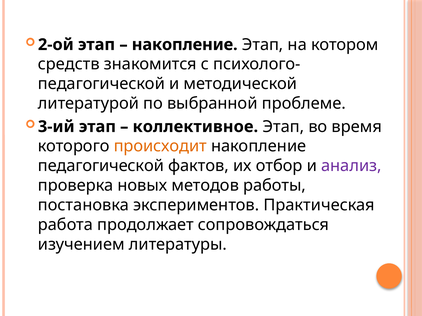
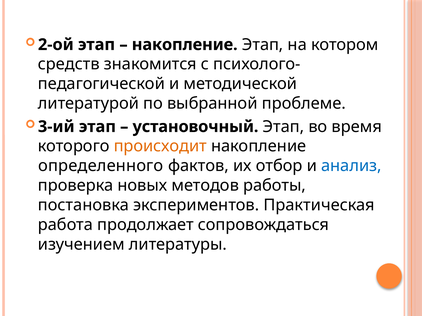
коллективное: коллективное -> установочный (195, 127)
педагогической: педагогической -> определенного (101, 166)
анализ colour: purple -> blue (351, 166)
